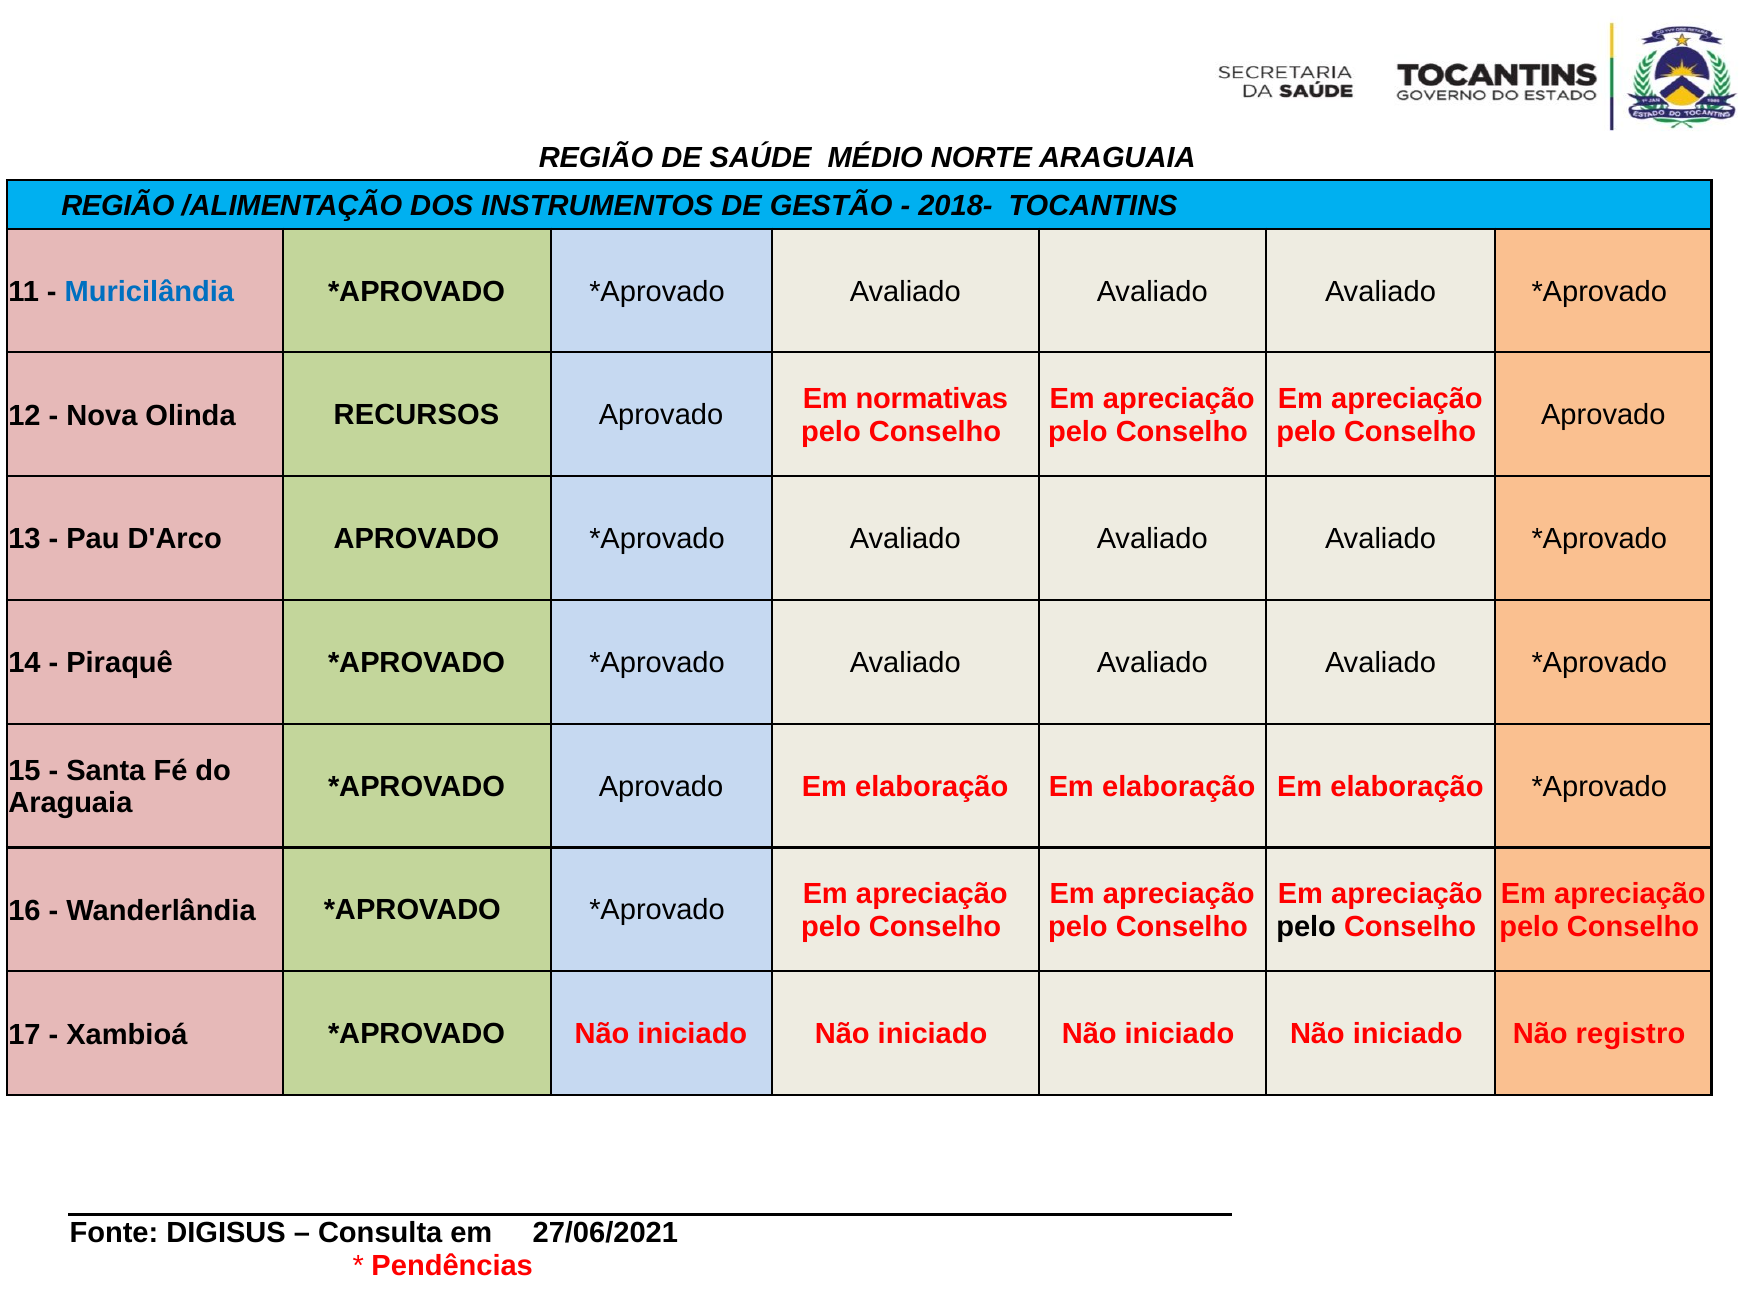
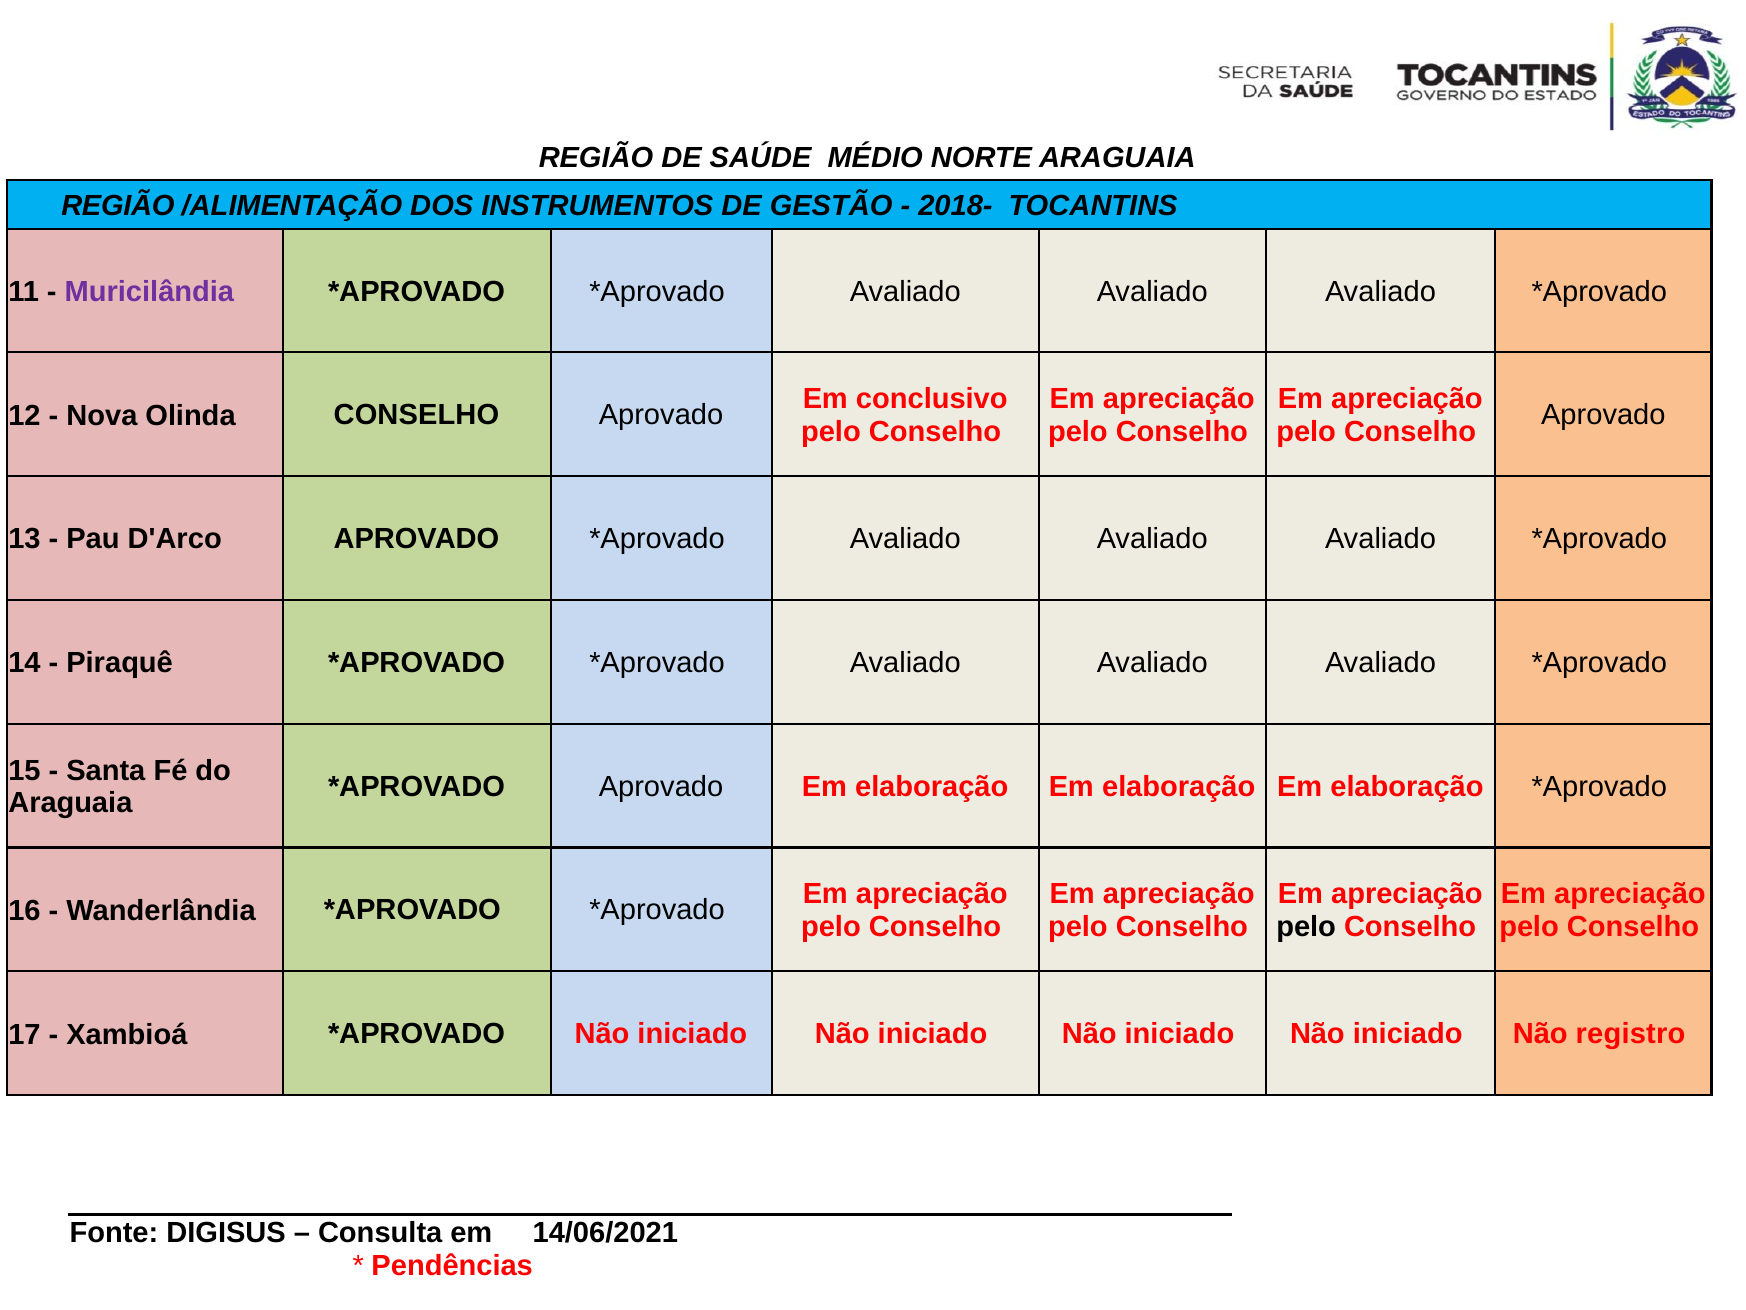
Muricilândia colour: blue -> purple (149, 292)
normativas: normativas -> conclusivo (932, 399)
Olinda RECURSOS: RECURSOS -> CONSELHO (416, 415)
27/06/2021: 27/06/2021 -> 14/06/2021 (605, 1232)
